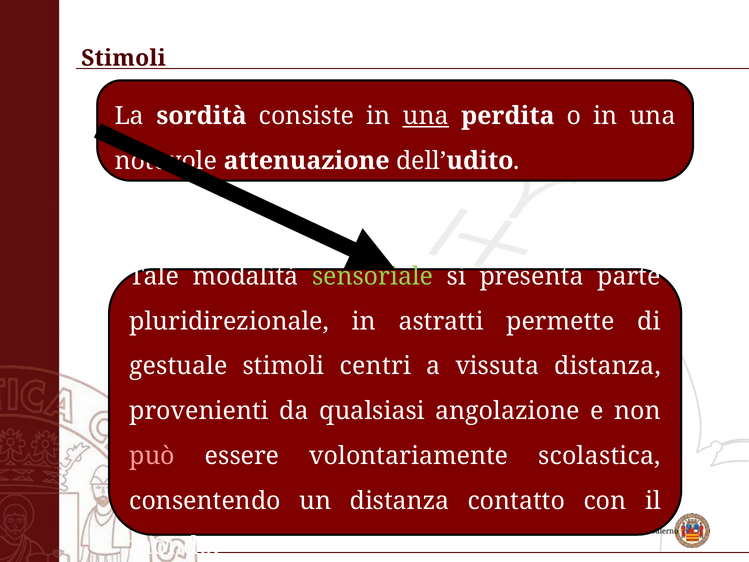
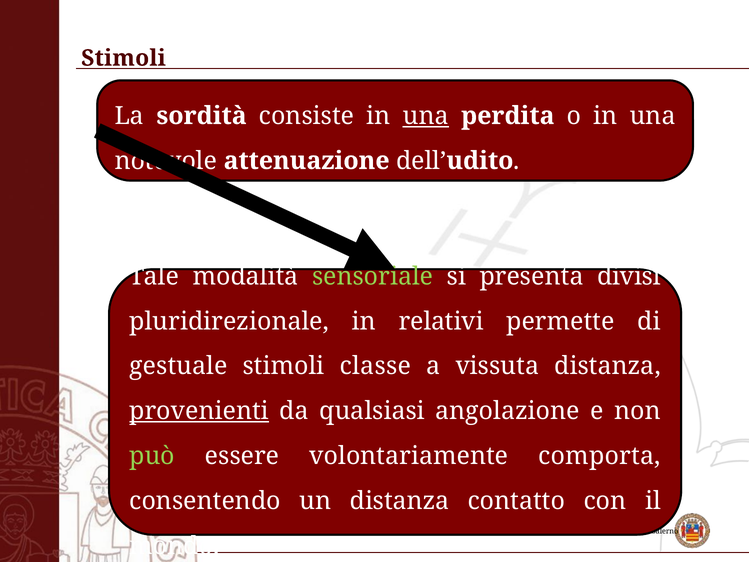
parte: parte -> divisi (629, 276)
astratti: astratti -> relativi (441, 321)
centri: centri -> classe (375, 366)
provenienti underline: none -> present (199, 411)
può colour: pink -> light green (152, 456)
scolastica: scolastica -> comporta (600, 456)
